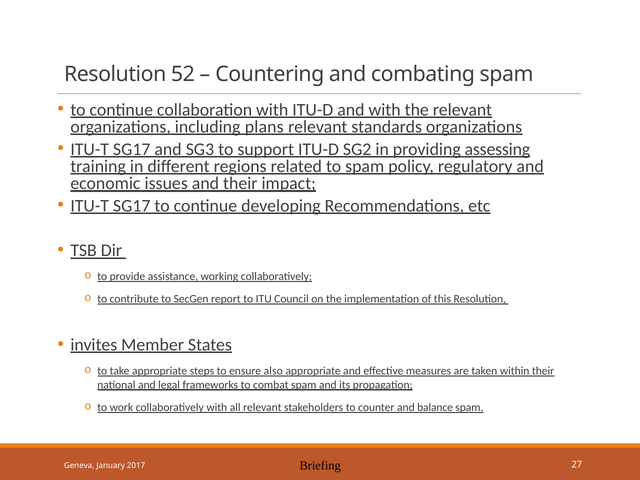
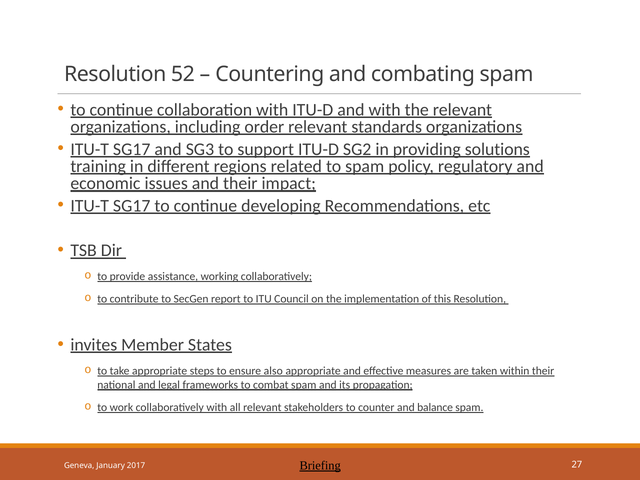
plans: plans -> order (264, 127)
assessing: assessing -> solutions (497, 149)
Briefing underline: none -> present (320, 466)
